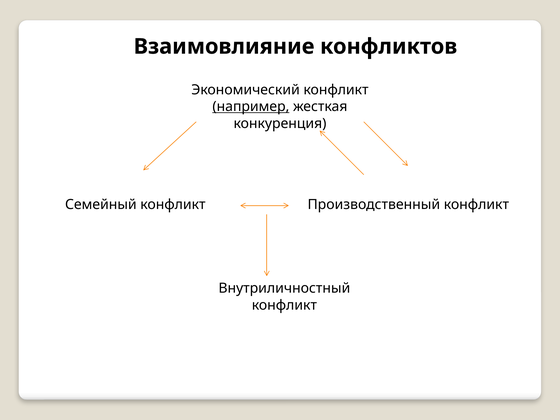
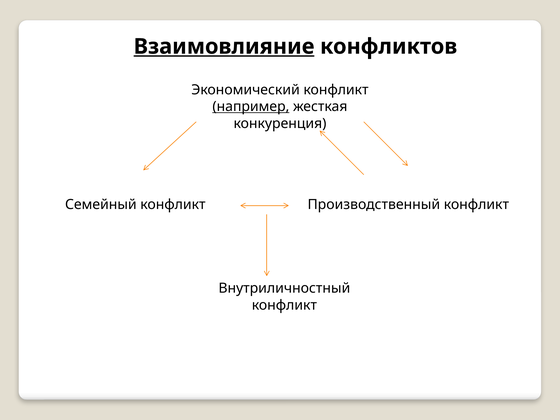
Взаимовлияние underline: none -> present (224, 47)
